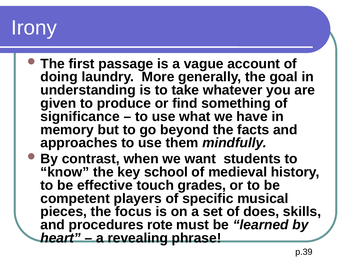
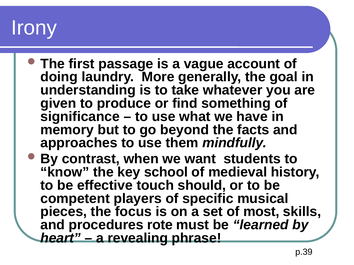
grades: grades -> should (202, 186)
does: does -> most (261, 212)
